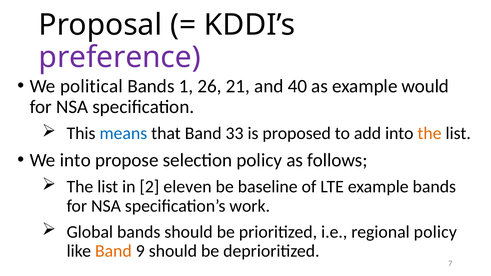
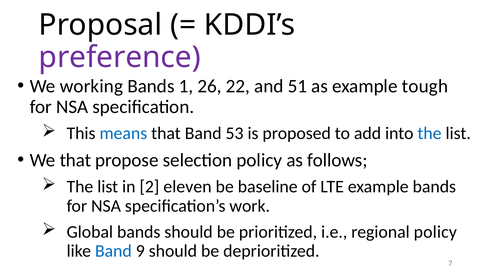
political: political -> working (91, 86)
21: 21 -> 22 (238, 86)
40: 40 -> 51 (297, 86)
would: would -> tough (425, 86)
33: 33 -> 53 (235, 134)
the colour: orange -> blue (430, 134)
We into: into -> that (75, 160)
Band colour: orange -> blue (113, 251)
